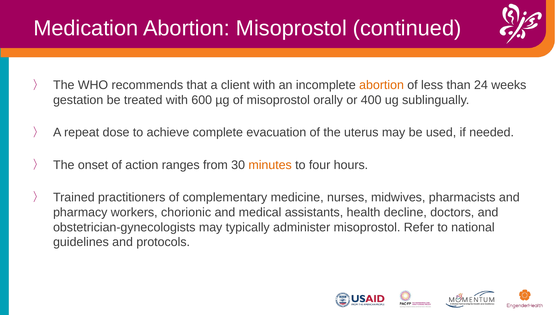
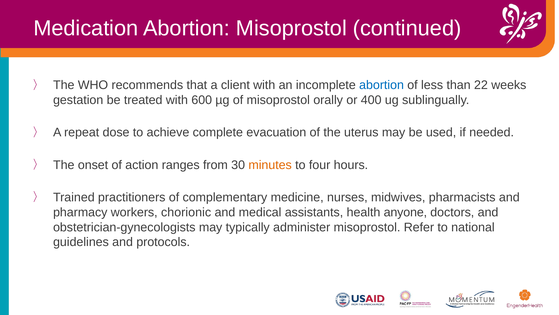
abortion colour: orange -> blue (382, 85)
24: 24 -> 22 (481, 85)
decline: decline -> anyone (405, 212)
